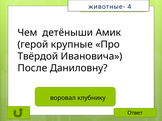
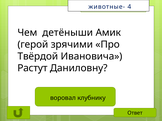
крупные: крупные -> зрячими (72, 45)
После: После -> Растут (32, 68)
